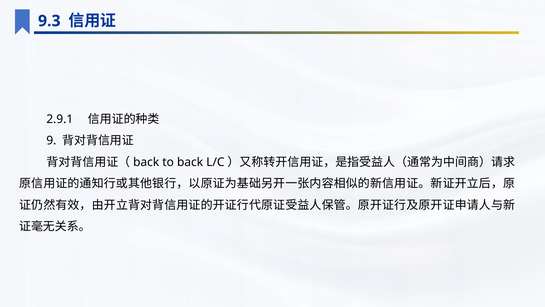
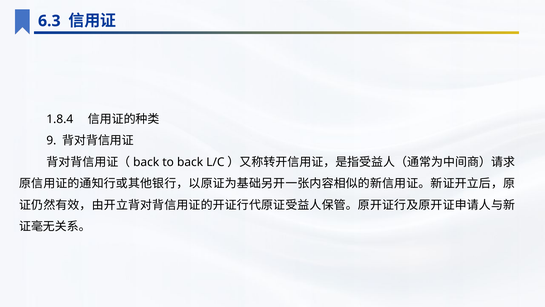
9.3: 9.3 -> 6.3 (49, 21)
2.9.1: 2.9.1 -> 1.8.4 (60, 119)
